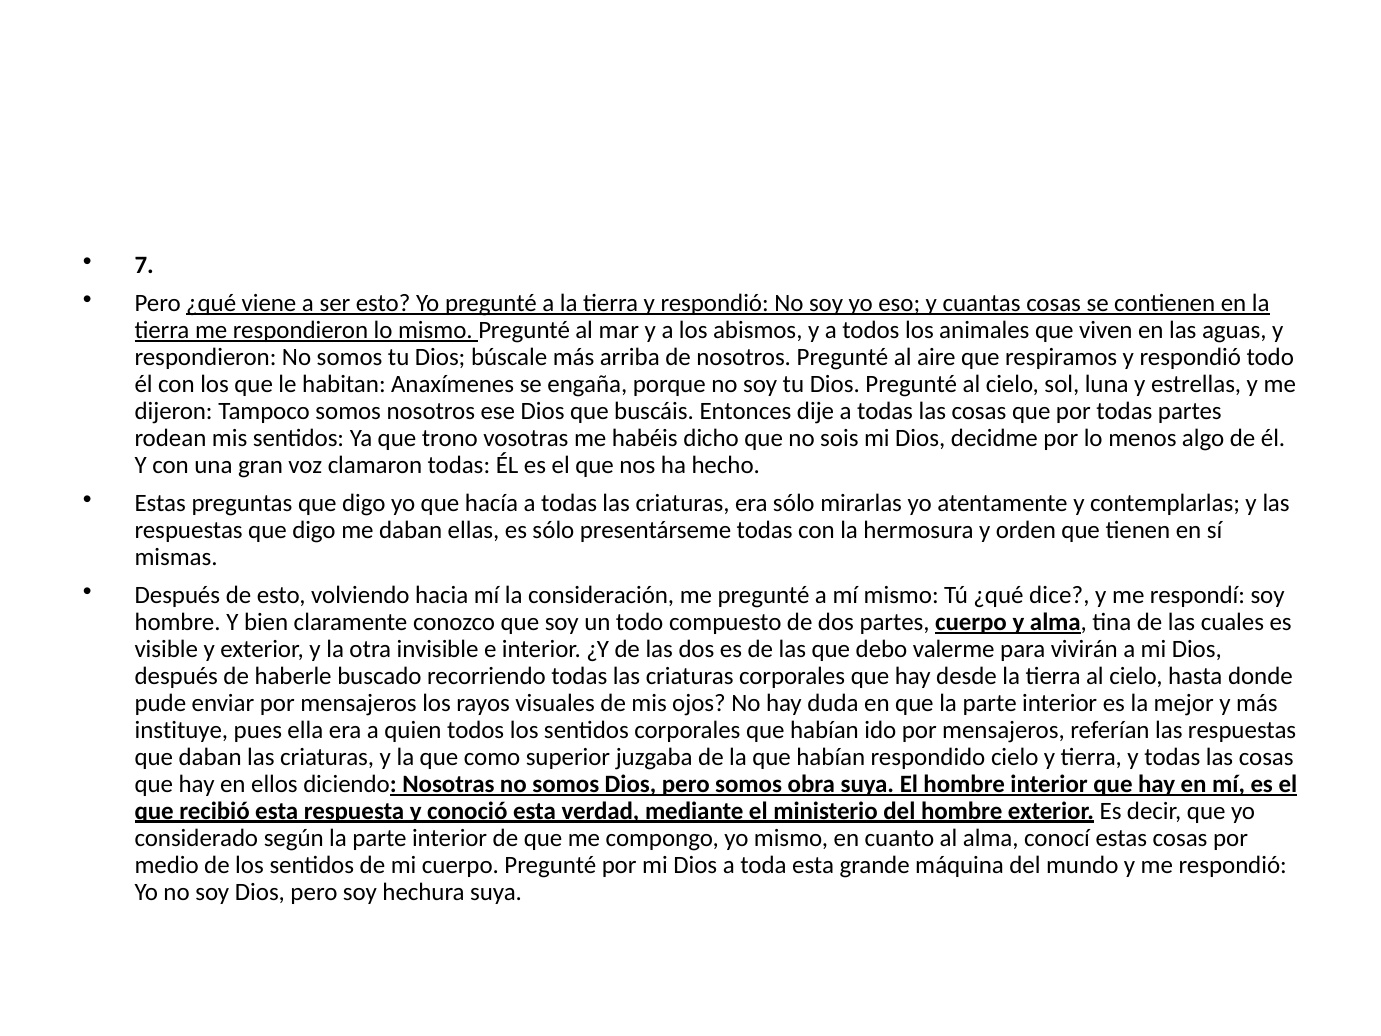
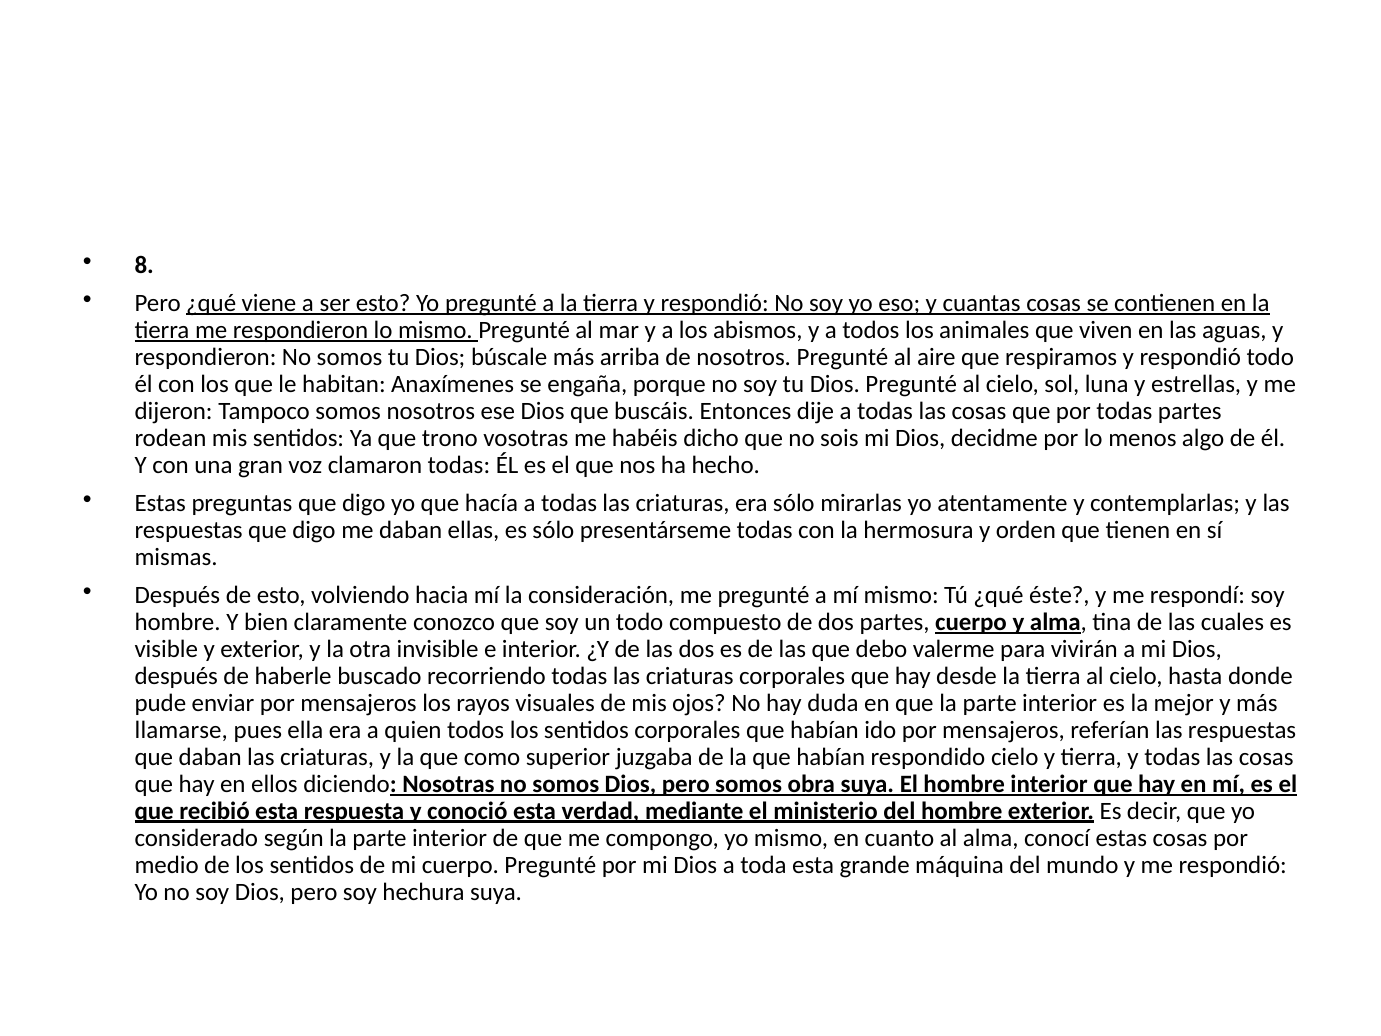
7: 7 -> 8 (144, 265)
dice: dice -> éste (1059, 595)
instituye: instituye -> llamarse (181, 730)
